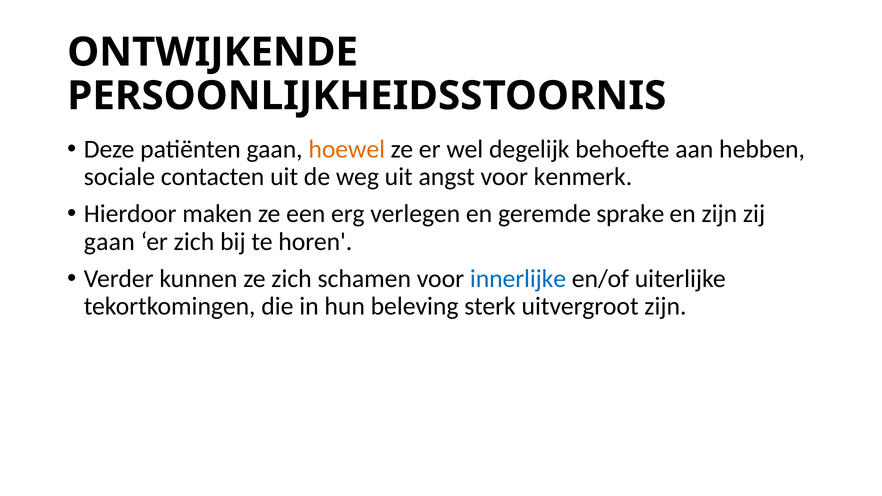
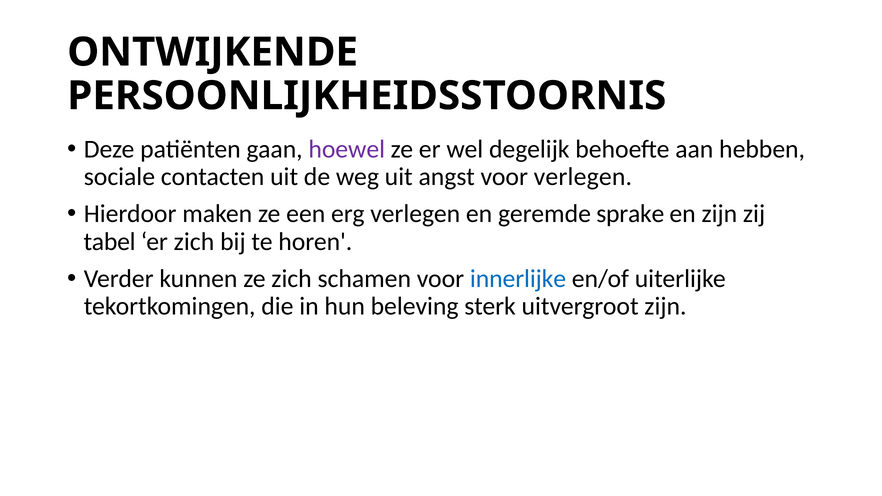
hoewel colour: orange -> purple (347, 149)
voor kenmerk: kenmerk -> verlegen (583, 177)
gaan: gaan -> tabel (110, 242)
